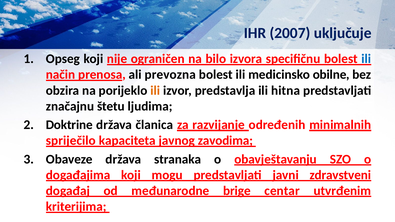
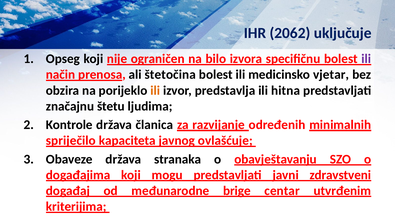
2007: 2007 -> 2062 (290, 33)
ili colour: blue -> purple (366, 59)
prevozna: prevozna -> štetočina (170, 75)
obilne: obilne -> vjetar (331, 75)
Doktrine: Doktrine -> Kontrole (69, 125)
zavodima: zavodima -> ovlašćuje (225, 141)
